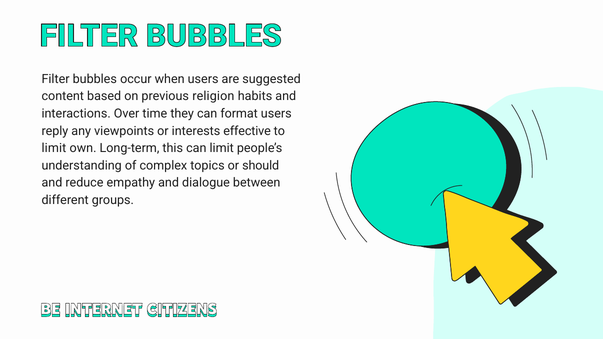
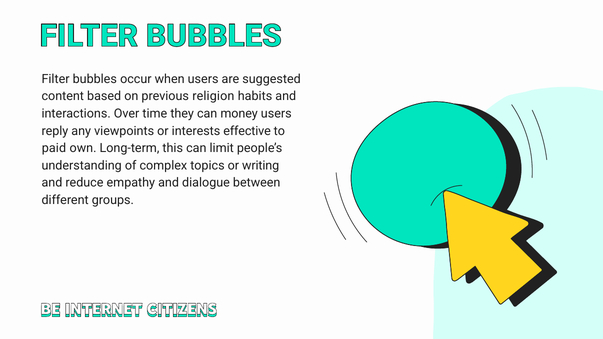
format: format -> money (239, 114)
limit: limit -> paid (54, 148)
should: should -> writing (261, 166)
